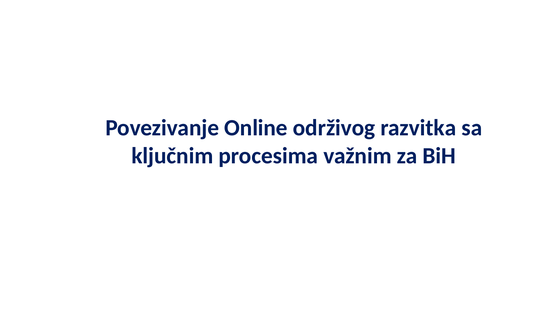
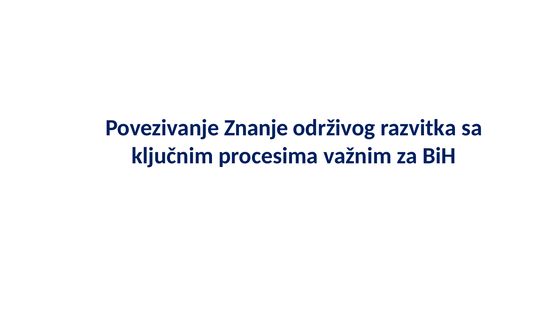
Online: Online -> Znanje (256, 128)
